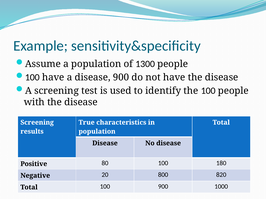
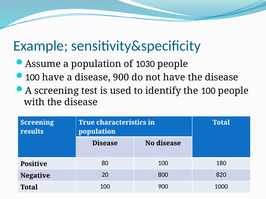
1300: 1300 -> 1030 (145, 64)
